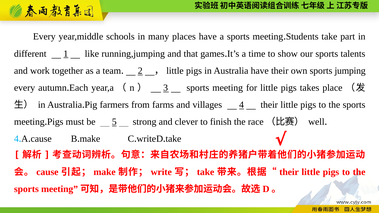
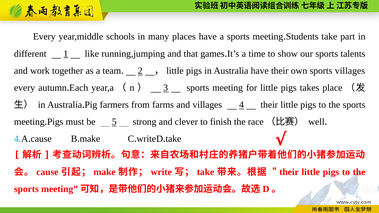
sports jumping: jumping -> villages (350, 71)
